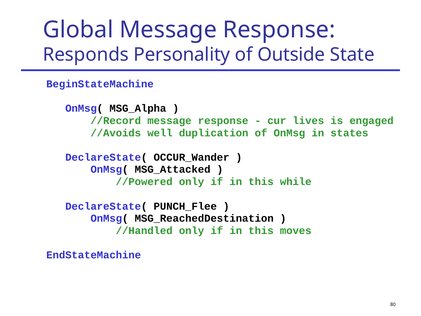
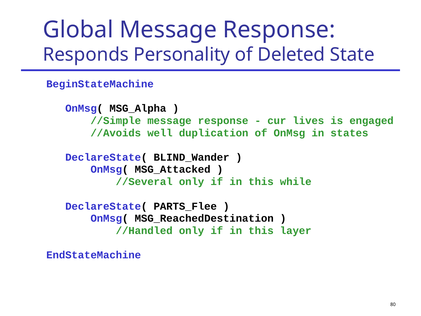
Outside: Outside -> Deleted (291, 55)
//Record: //Record -> //Simple (116, 121)
OCCUR_Wander: OCCUR_Wander -> BLIND_Wander (192, 157)
//Powered: //Powered -> //Several (144, 182)
PUNCH_Flee: PUNCH_Flee -> PARTS_Flee (185, 206)
moves: moves -> layer (296, 230)
